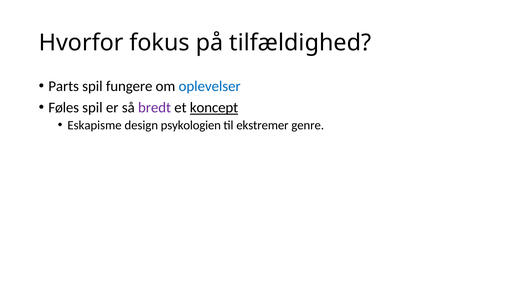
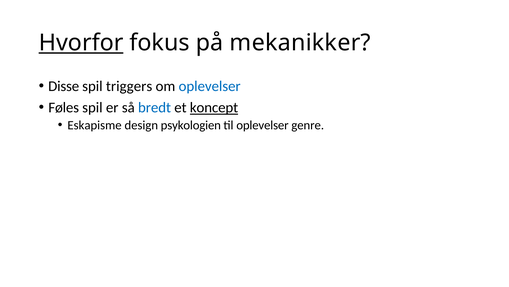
Hvorfor underline: none -> present (81, 43)
tilfældighed: tilfældighed -> mekanikker (300, 43)
Parts: Parts -> Disse (64, 86)
fungere: fungere -> triggers (129, 86)
bredt colour: purple -> blue (155, 107)
til ekstremer: ekstremer -> oplevelser (262, 125)
